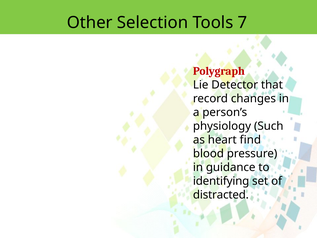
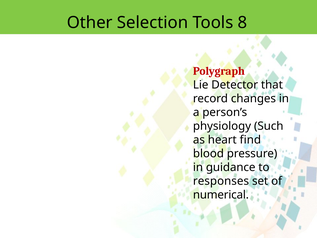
7: 7 -> 8 (242, 23)
identifying: identifying -> responses (221, 181)
distracted: distracted -> numerical (221, 195)
